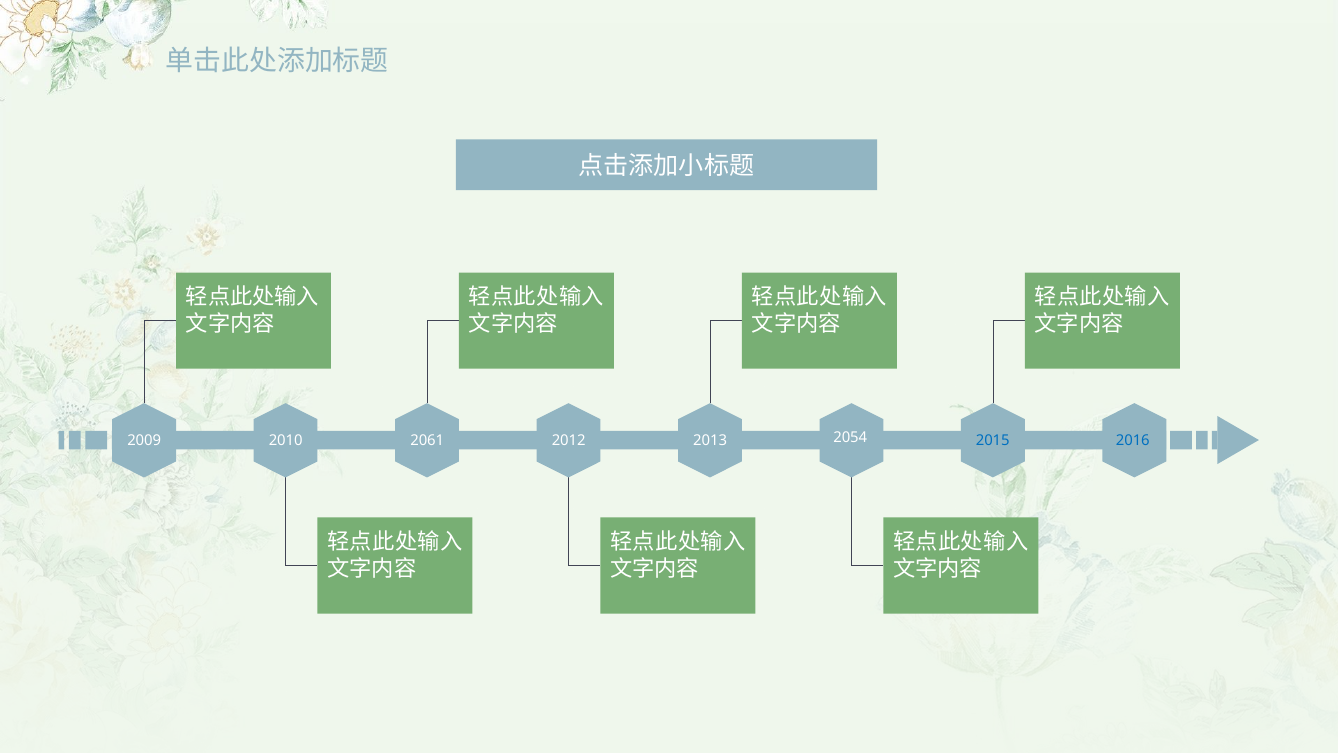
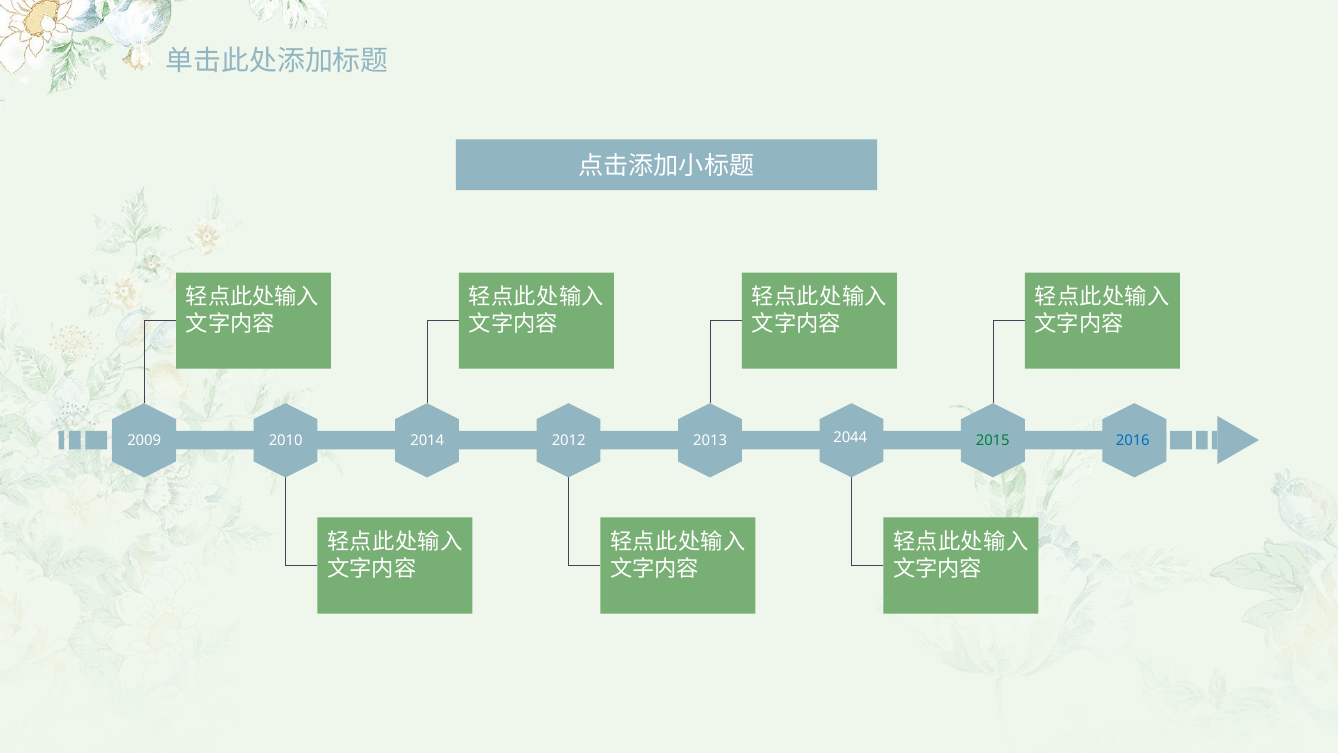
2054: 2054 -> 2044 (850, 438)
2061: 2061 -> 2014 (427, 441)
2015 colour: blue -> green (993, 441)
